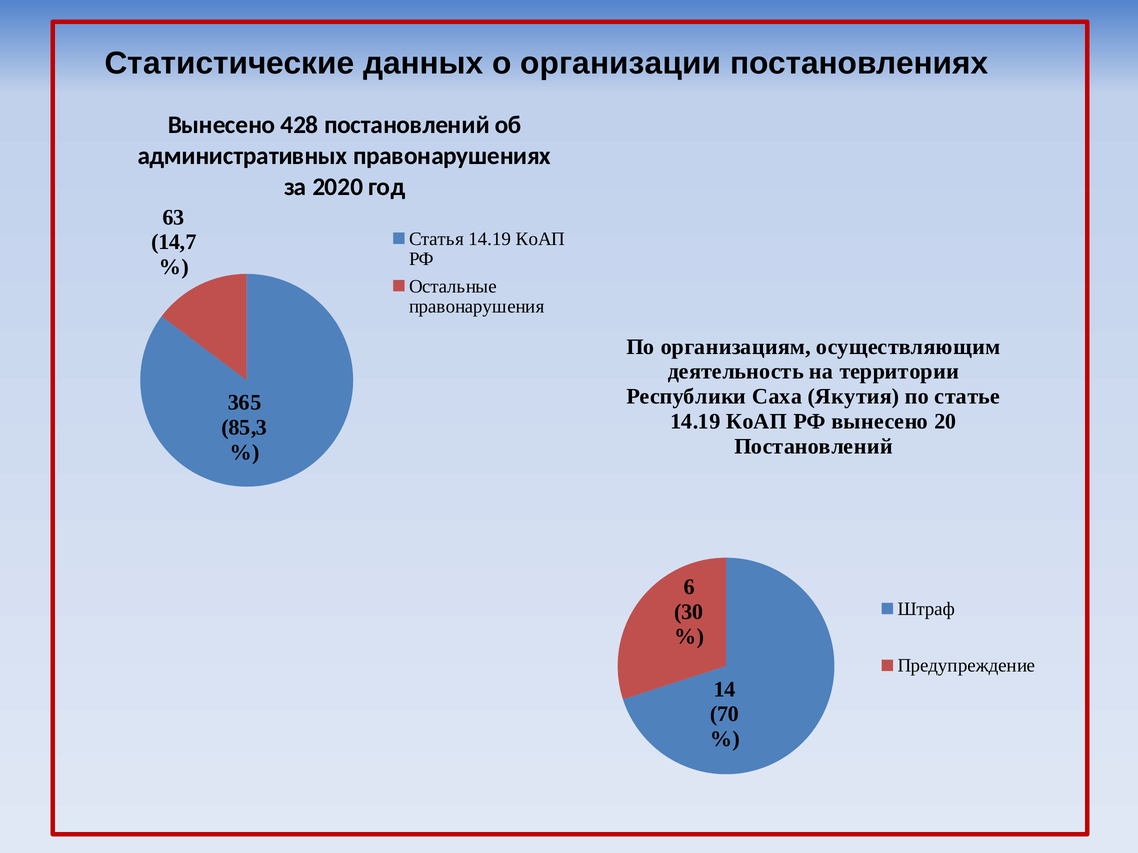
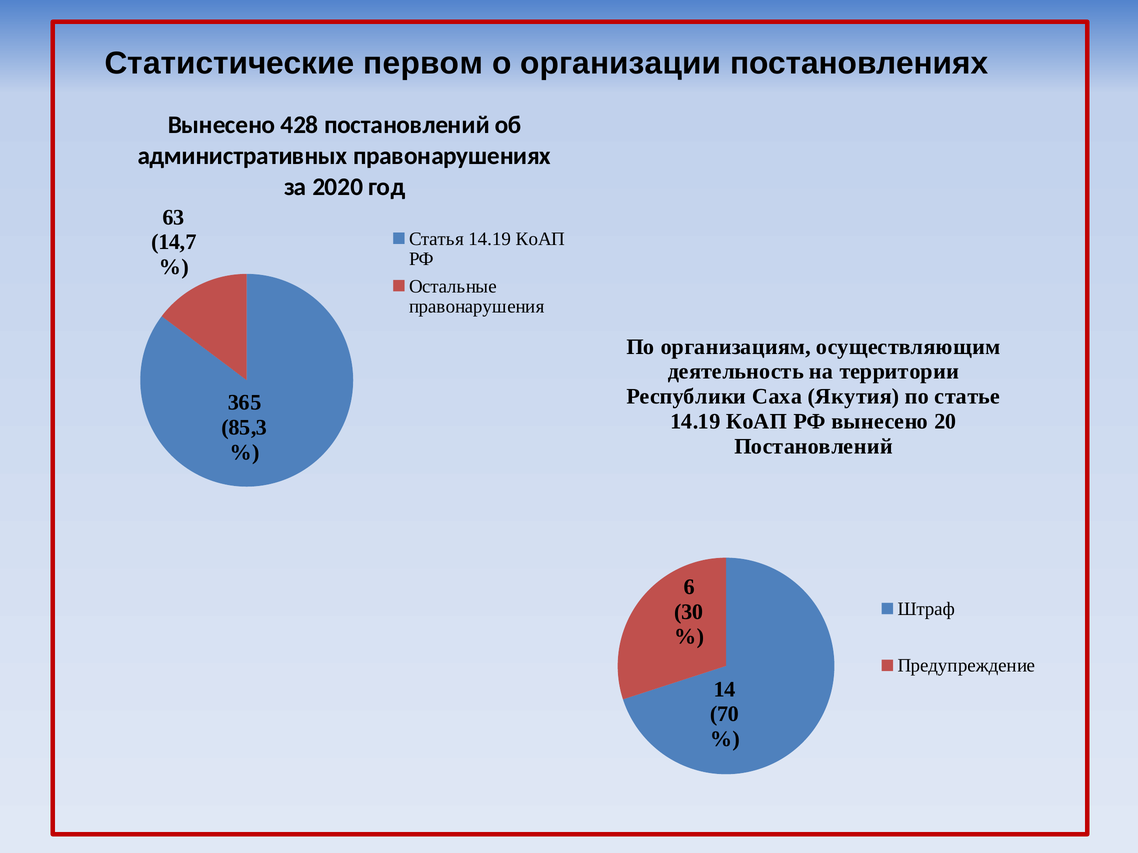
данных: данных -> первом (423, 63)
